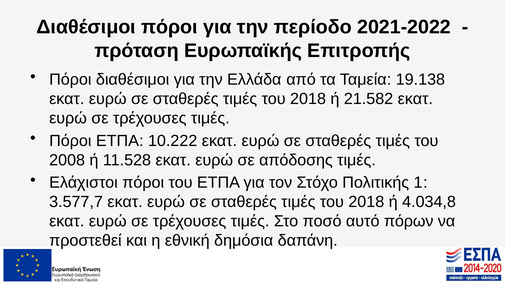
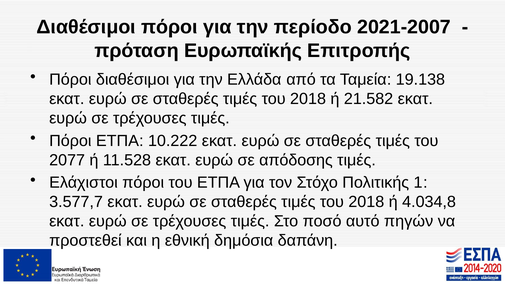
2021-2022: 2021-2022 -> 2021-2007 (404, 27)
2008: 2008 -> 2077 (67, 160)
πόρων: πόρων -> πηγών (409, 221)
